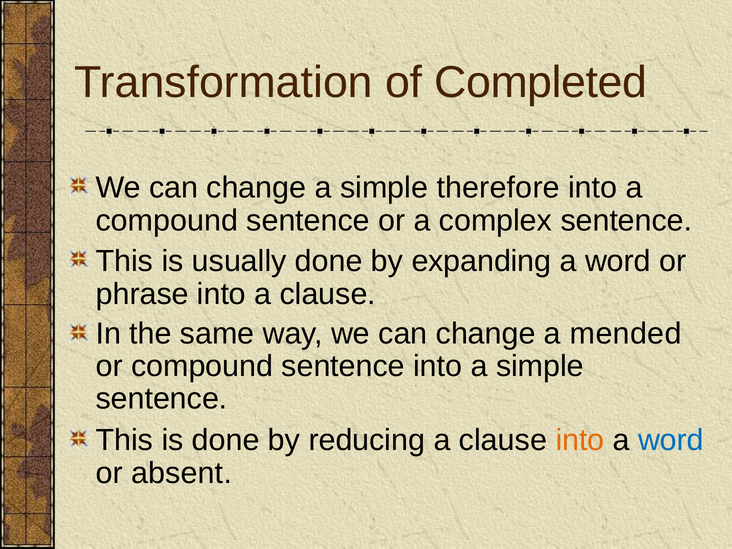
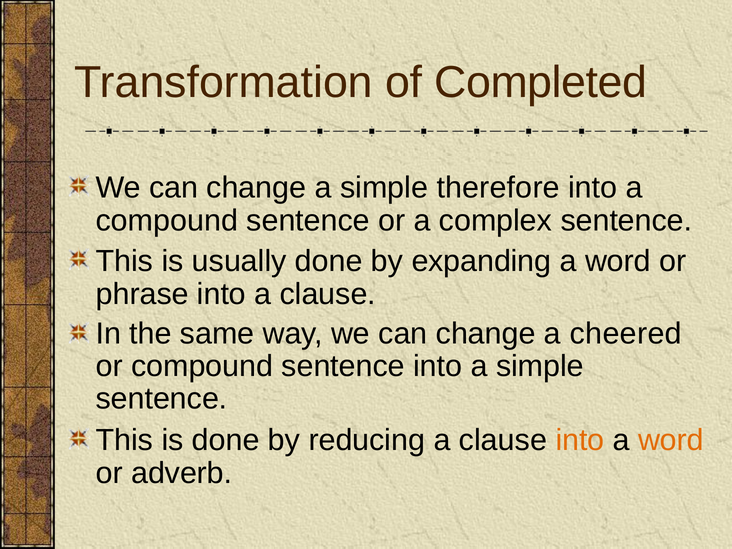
mended: mended -> cheered (626, 334)
word colour: blue -> orange (671, 440)
absent: absent -> adverb (182, 473)
